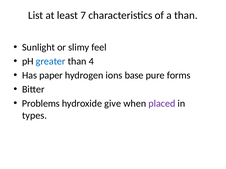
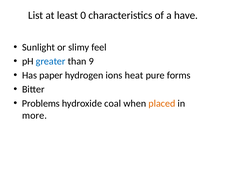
7: 7 -> 0 (83, 15)
a than: than -> have (186, 15)
4: 4 -> 9 (91, 61)
base: base -> heat (134, 76)
give: give -> coal (113, 104)
placed colour: purple -> orange (162, 104)
types: types -> more (35, 116)
